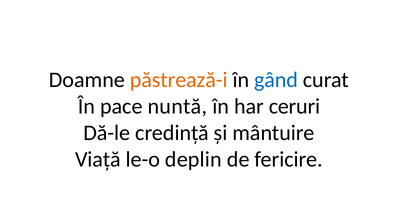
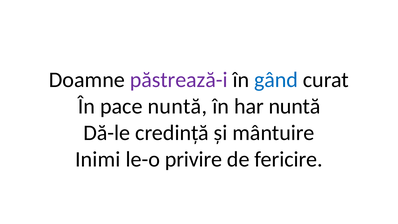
păstrează-i colour: orange -> purple (179, 80)
har ceruri: ceruri -> nuntă (294, 106)
Viață: Viață -> Inimi (98, 159)
deplin: deplin -> privire (194, 159)
